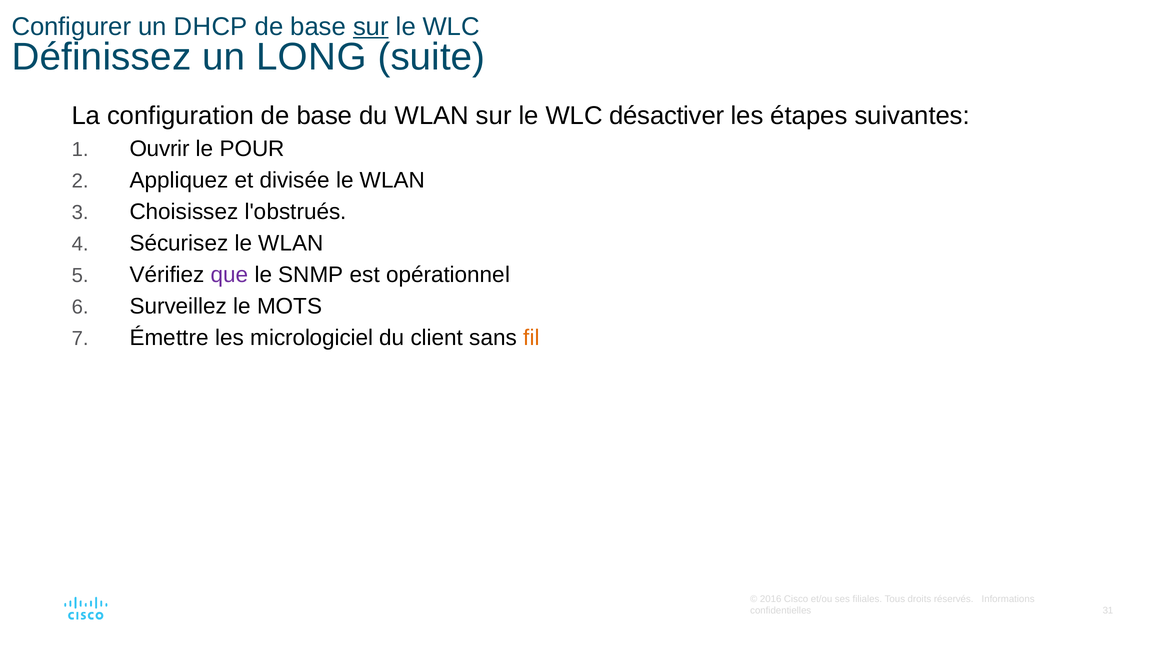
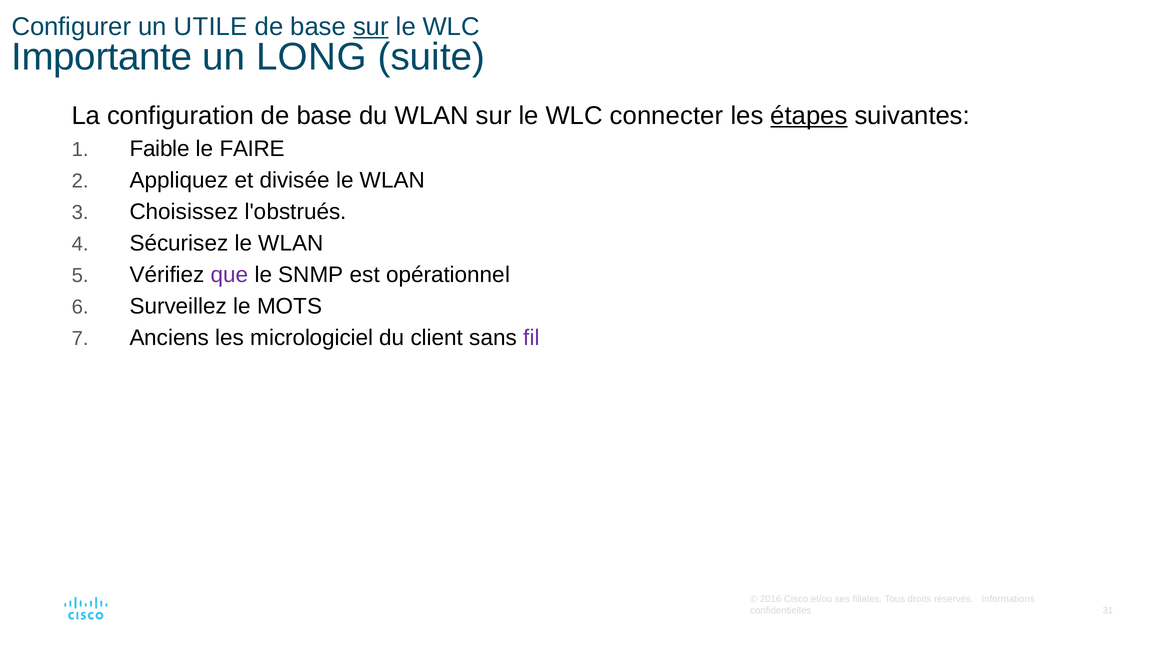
DHCP: DHCP -> UTILE (211, 27)
Définissez: Définissez -> Importante (102, 57)
désactiver: désactiver -> connecter (667, 116)
étapes underline: none -> present (809, 116)
Ouvrir: Ouvrir -> Faible (160, 149)
POUR: POUR -> FAIRE (252, 149)
Émettre: Émettre -> Anciens (169, 338)
fil colour: orange -> purple (531, 338)
